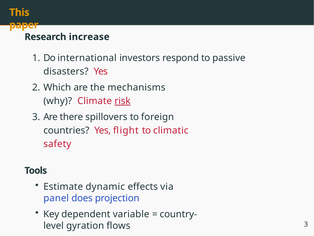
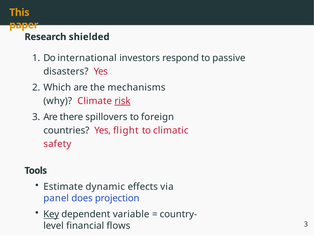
increase: increase -> shielded (89, 37)
Key underline: none -> present (51, 214)
gyration: gyration -> financial (85, 225)
